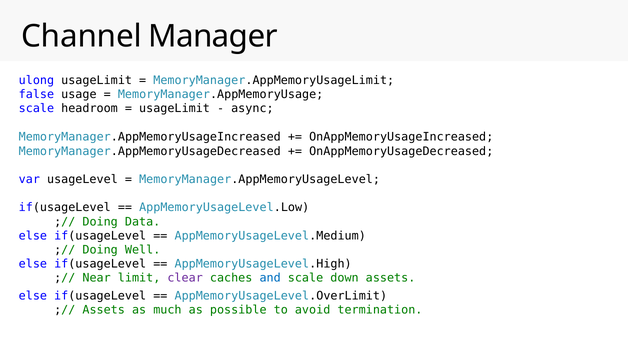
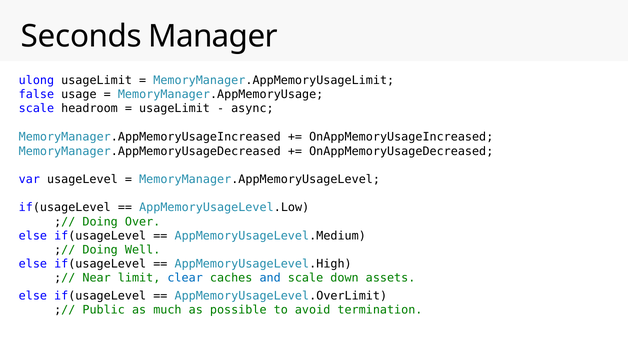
Channel: Channel -> Seconds (82, 36)
Data: Data -> Over (143, 222)
clear colour: purple -> blue (185, 278)
Assets: Assets -> Public (104, 310)
